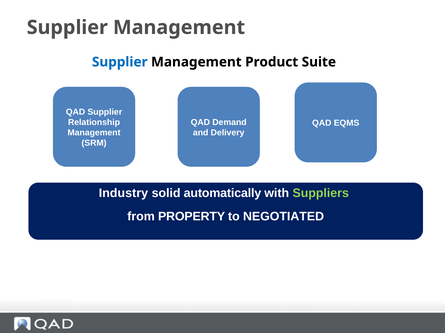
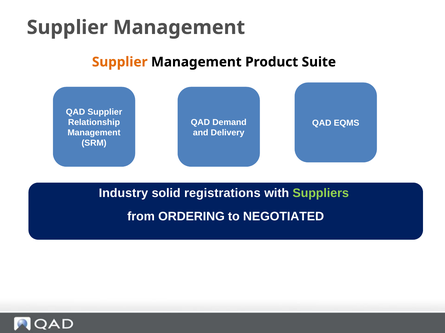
Supplier colour: blue -> orange (120, 62)
automatically: automatically -> registrations (222, 194)
PROPERTY: PROPERTY -> ORDERING (191, 217)
